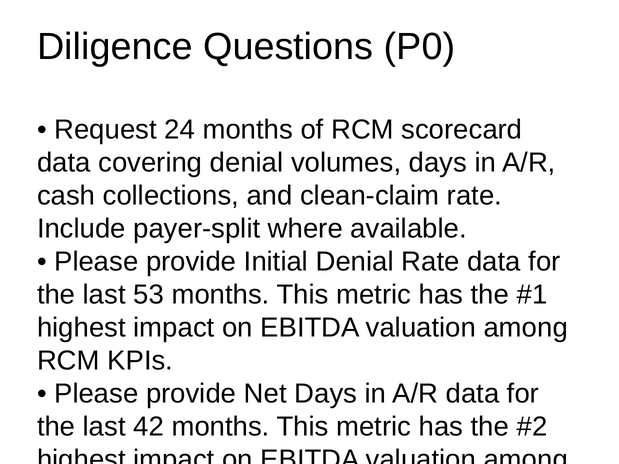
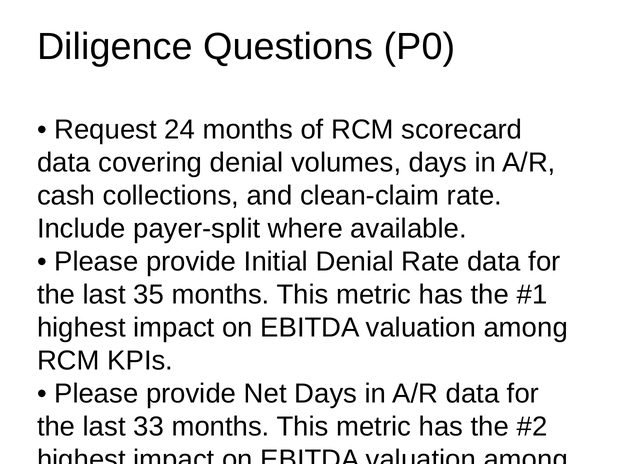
53: 53 -> 35 (149, 295)
42: 42 -> 33 (149, 427)
